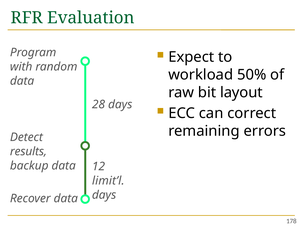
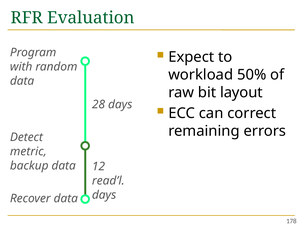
results: results -> metric (28, 152)
limit’l: limit’l -> read’l (108, 181)
